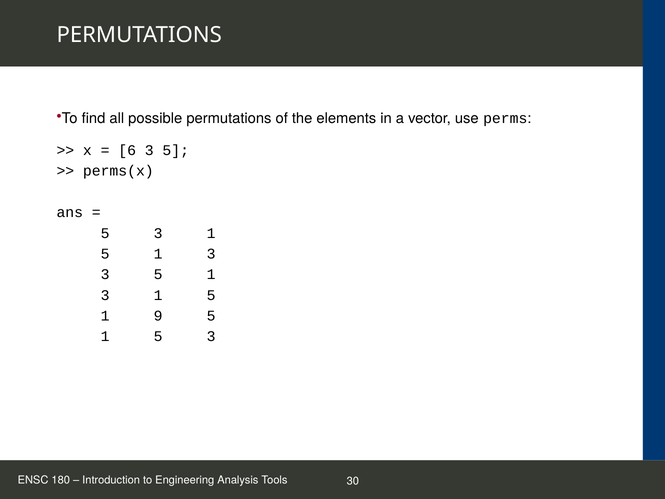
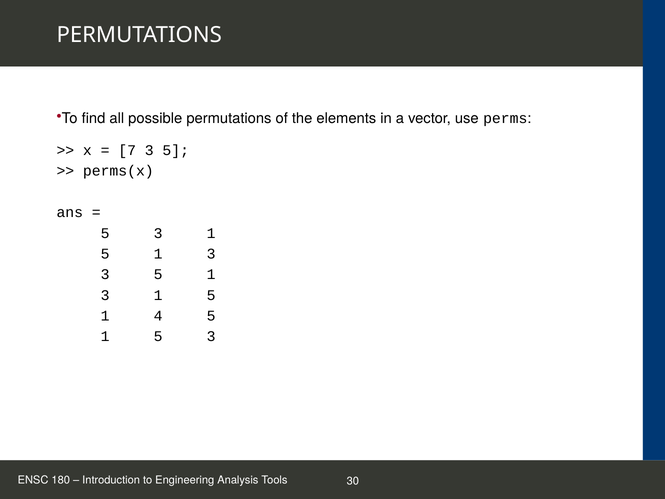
6: 6 -> 7 (127, 150)
9: 9 -> 4 (158, 316)
